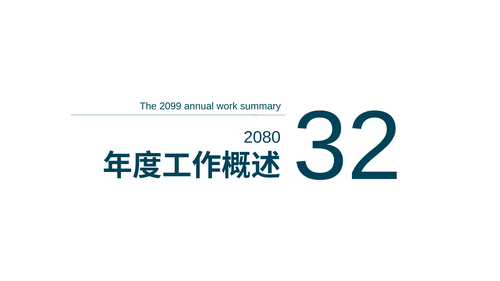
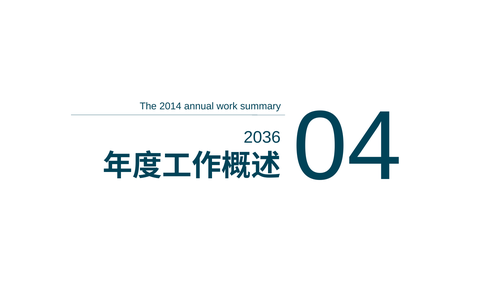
2099: 2099 -> 2014 (170, 106)
32: 32 -> 04 (347, 147)
2080: 2080 -> 2036 (262, 138)
